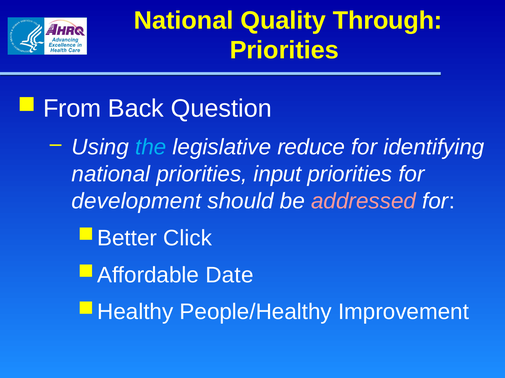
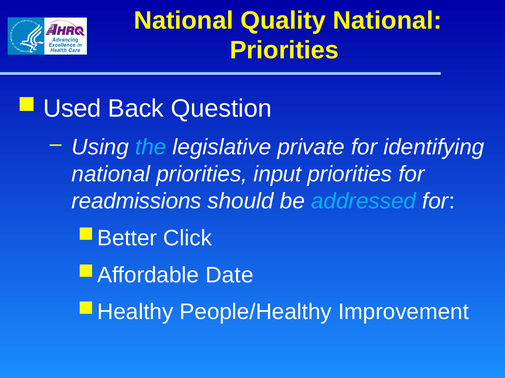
Quality Through: Through -> National (387, 20)
From: From -> Used (72, 109)
reduce: reduce -> private (311, 148)
development: development -> readmissions (137, 201)
addressed colour: pink -> light blue (364, 201)
